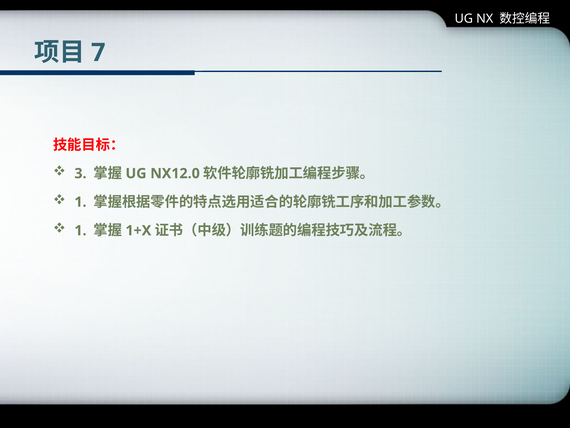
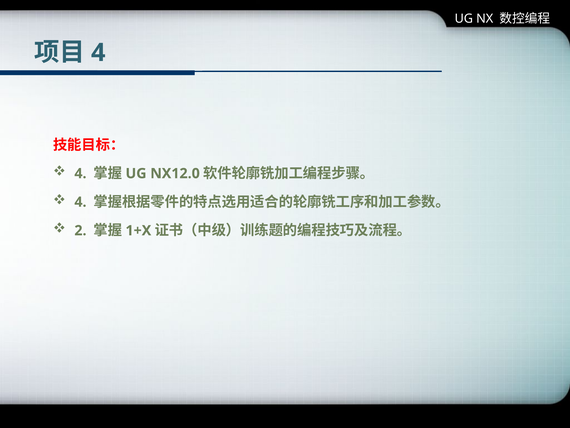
7: 7 -> 4 (98, 53)
3: 3 -> 4 (80, 173)
1: 1 -> 4 (80, 202)
1: 1 -> 2 (80, 230)
